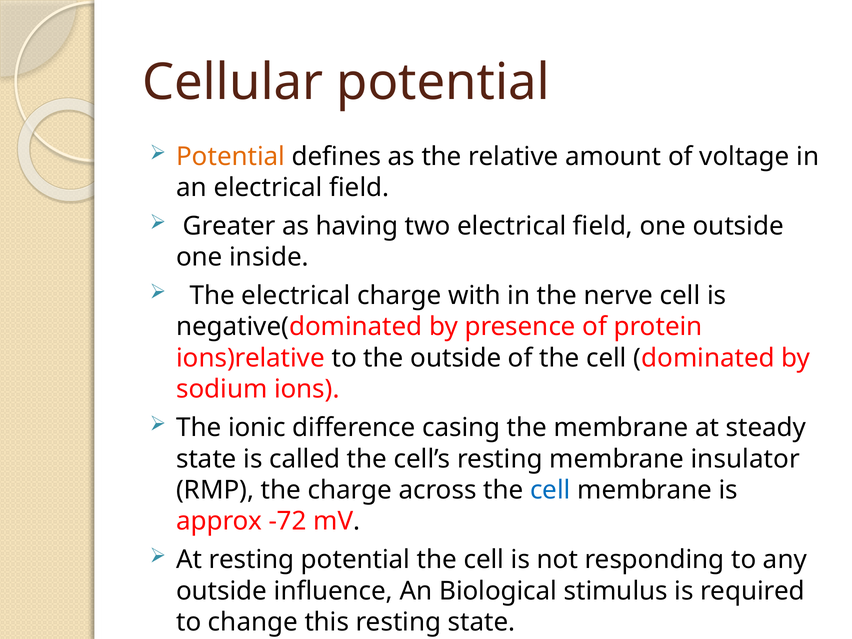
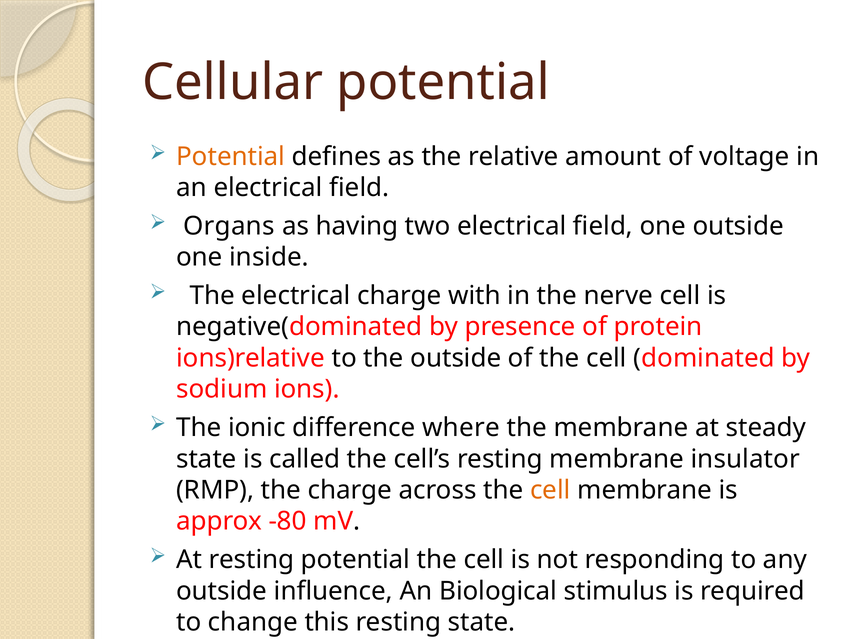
Greater: Greater -> Organs (229, 226)
casing: casing -> where (461, 428)
cell colour: blue -> orange (550, 490)
-72: -72 -> -80 (288, 521)
